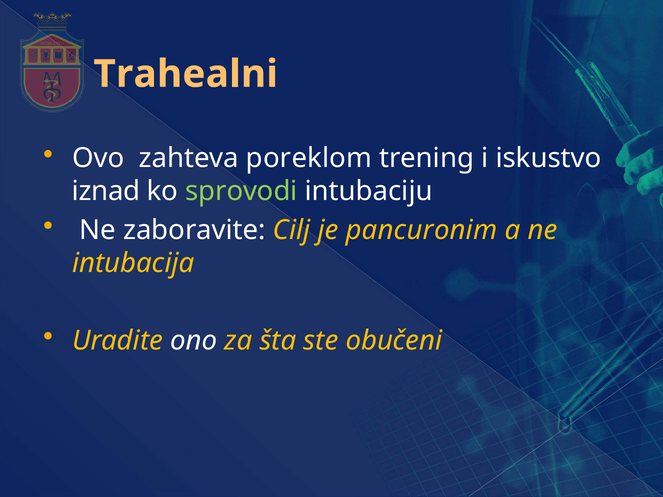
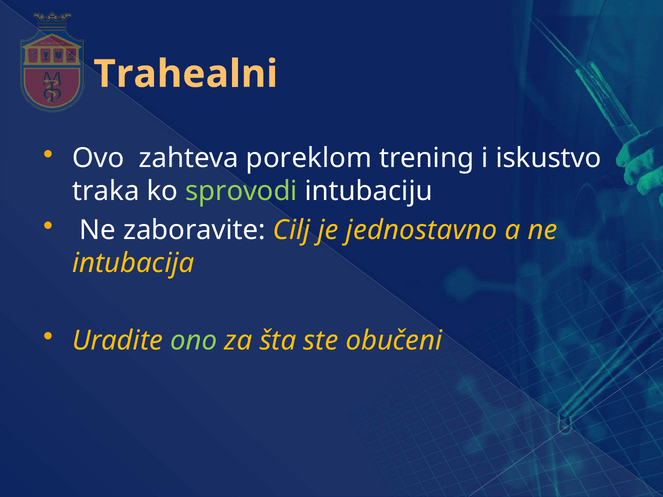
iznad: iznad -> traka (106, 191)
pancuronim: pancuronim -> jednostavno (422, 230)
ono colour: white -> light green (194, 341)
